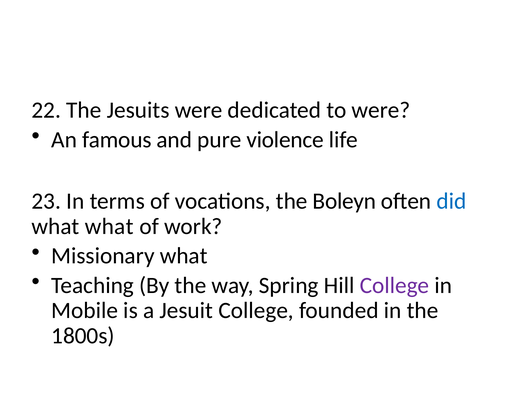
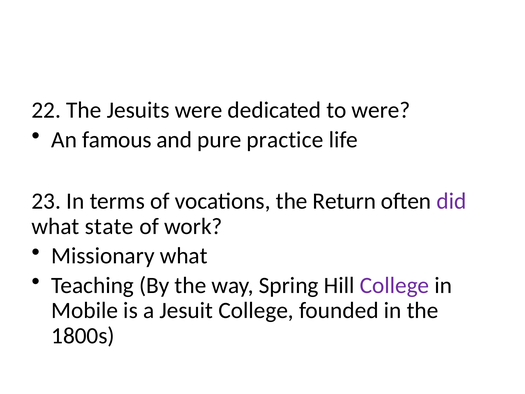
violence: violence -> practice (285, 140)
Boleyn: Boleyn -> Return (344, 201)
did colour: blue -> purple (451, 201)
what what: what -> state (109, 226)
